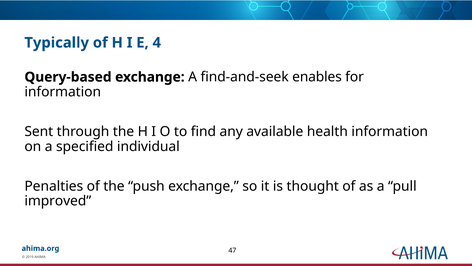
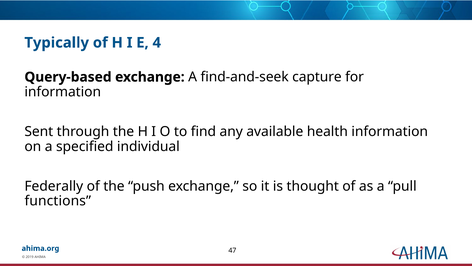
enables: enables -> capture (317, 77)
Penalties: Penalties -> Federally (54, 186)
improved: improved -> functions (58, 201)
